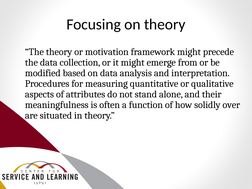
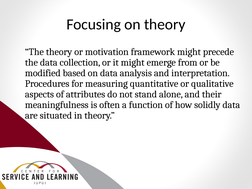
solidly over: over -> data (231, 105)
